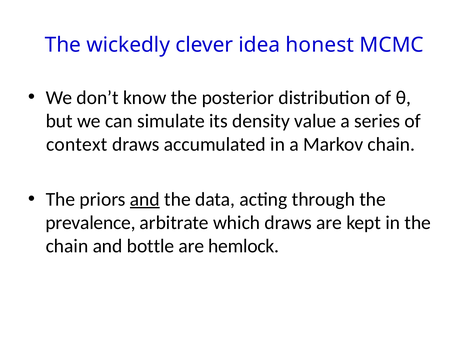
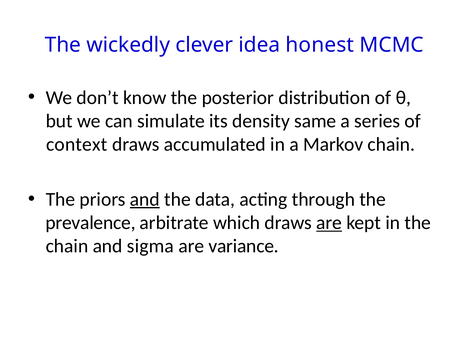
value: value -> same (315, 121)
are underline: none -> present (329, 223)
bottle: bottle -> sigma (150, 246)
hemlock: hemlock -> variance (244, 246)
